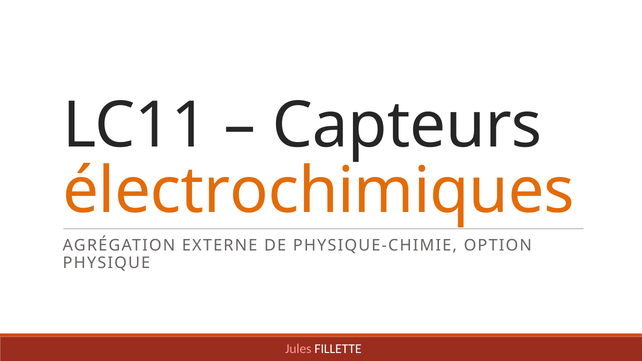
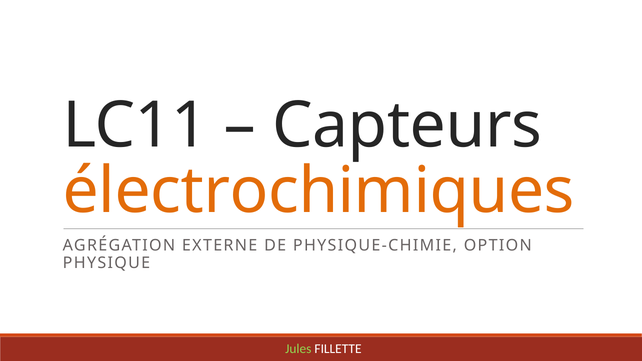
Jules colour: pink -> light green (298, 349)
